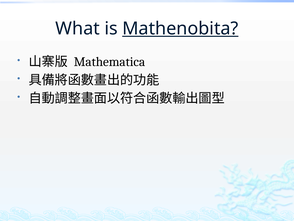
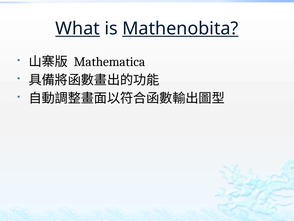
What underline: none -> present (78, 28)
